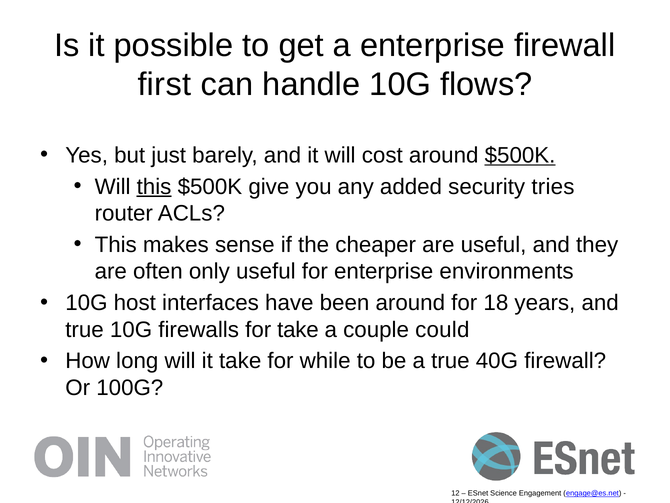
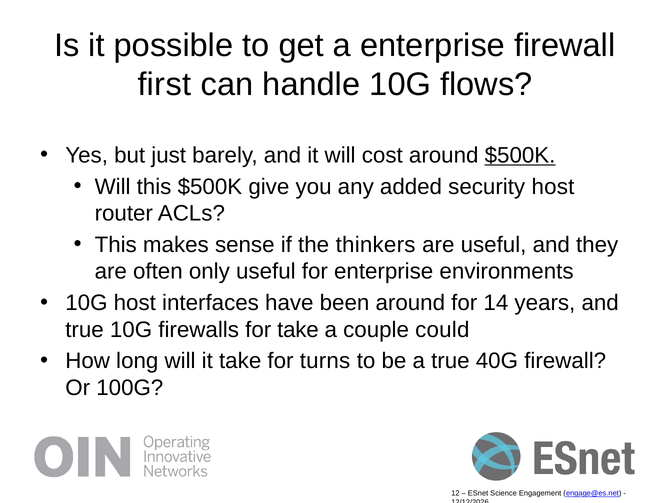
this underline: present -> none (154, 186)
security tries: tries -> host (553, 186)
cheaper: cheaper -> thinkers (376, 245)
18: 18 -> 14 (496, 303)
while: while -> turns (325, 361)
